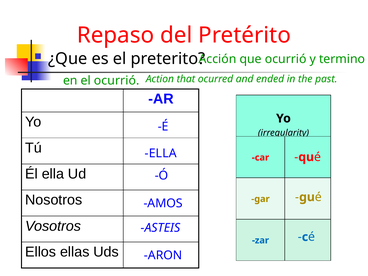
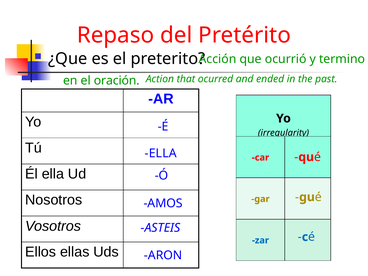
el ocurrió: ocurrió -> oración (117, 80)
